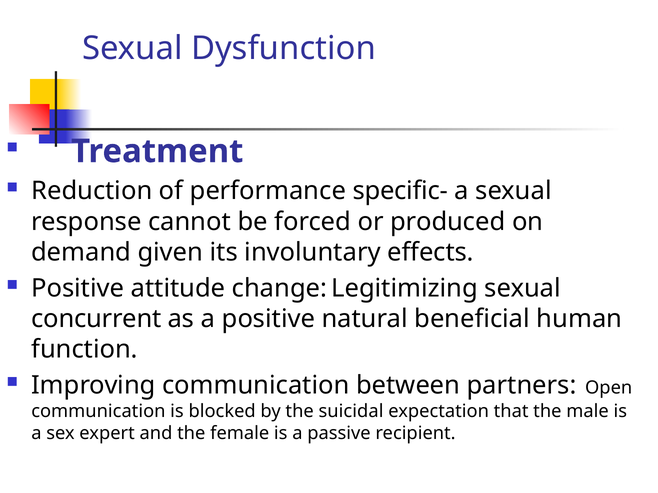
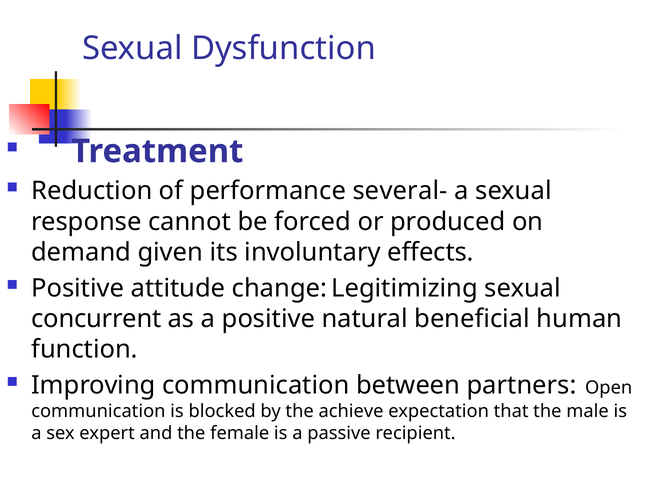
specific-: specific- -> several- (400, 191)
suicidal: suicidal -> achieve (351, 412)
